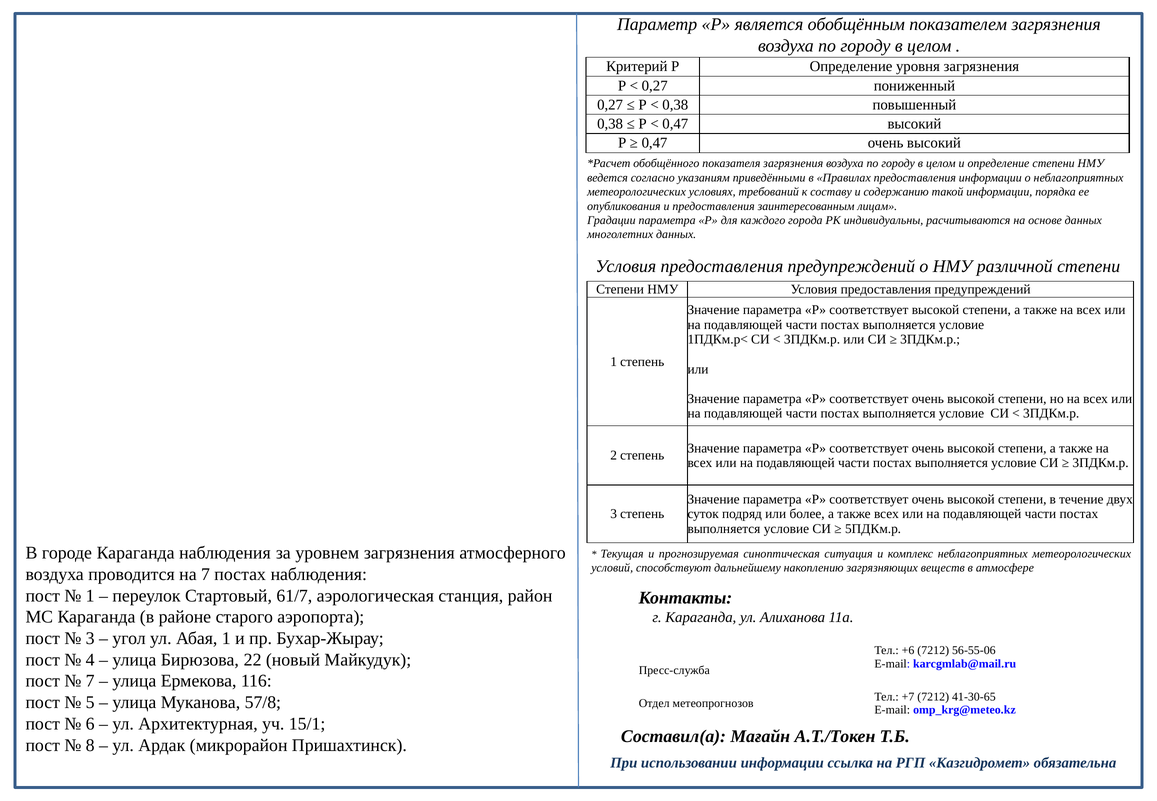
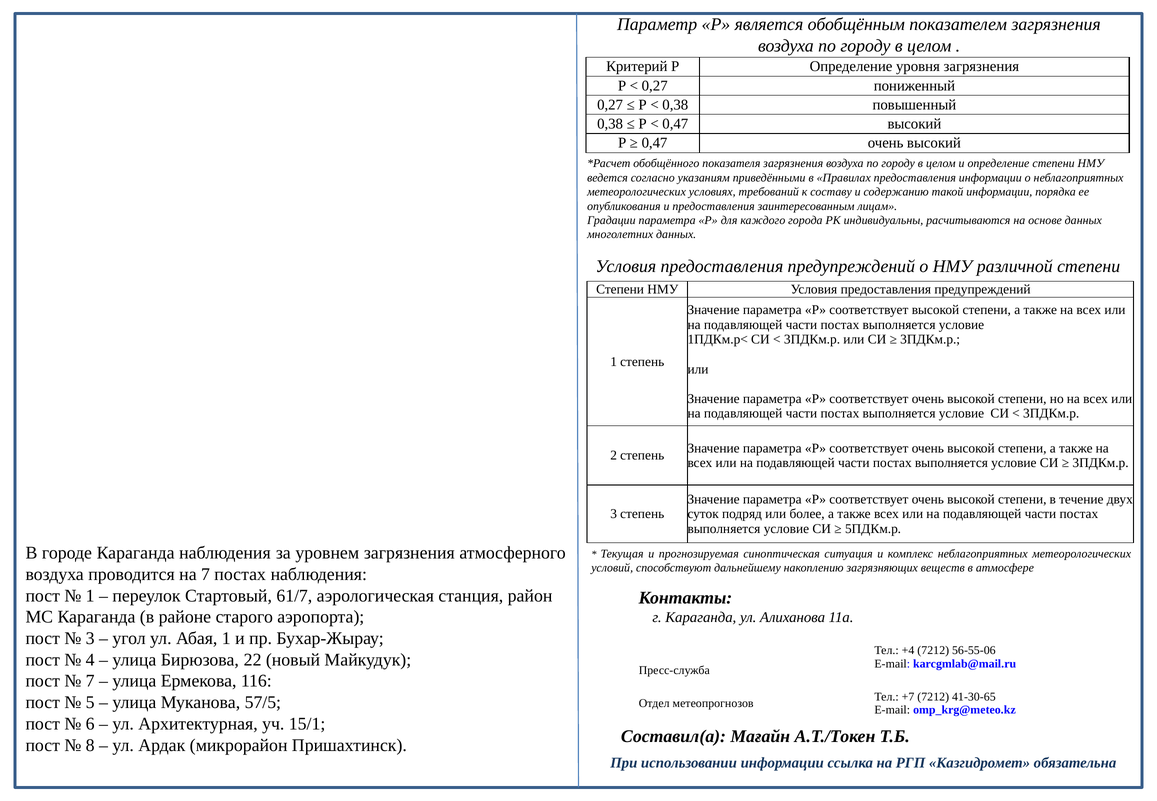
+6: +6 -> +4 (908, 650)
57/8: 57/8 -> 57/5 (263, 702)
